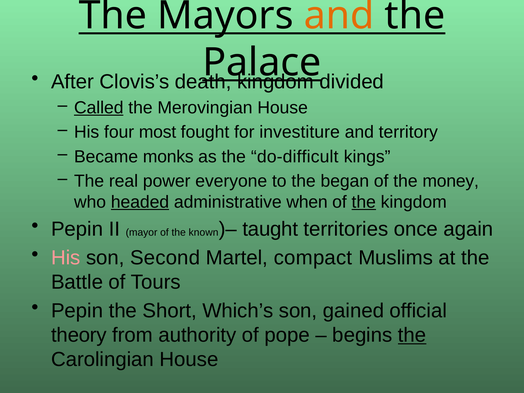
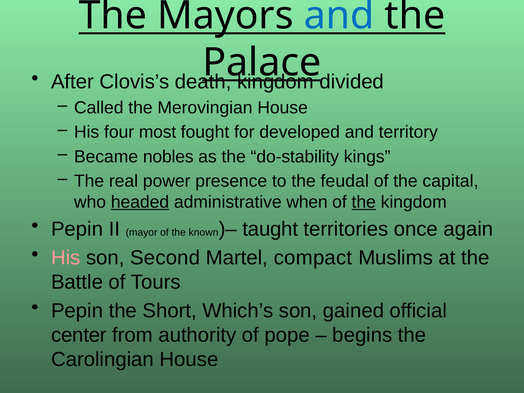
and colour: orange -> blue (339, 15)
Called underline: present -> none (99, 108)
investiture: investiture -> developed (300, 132)
monks: monks -> nobles (168, 157)
do-difficult: do-difficult -> do-stability (295, 157)
everyone: everyone -> presence (231, 181)
began: began -> feudal (345, 181)
money: money -> capital (450, 181)
theory: theory -> center (79, 335)
the underline: present -> none (412, 335)
